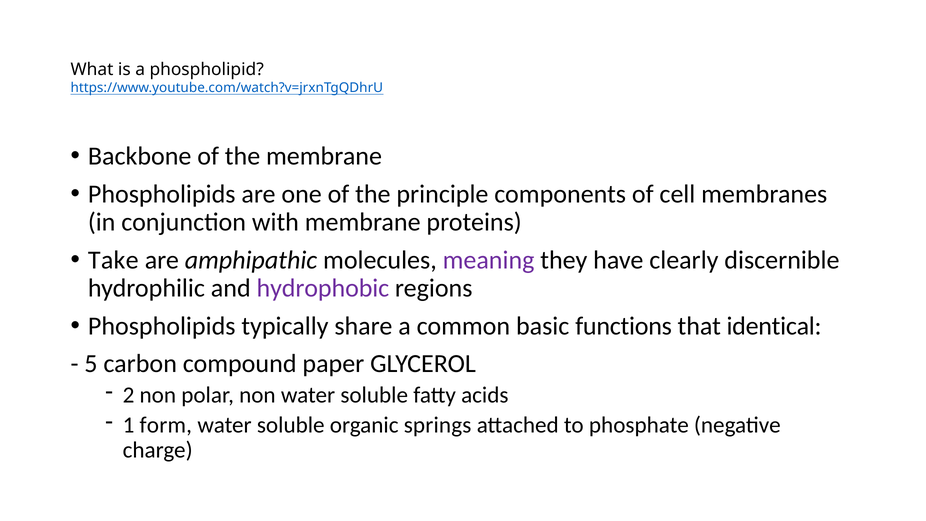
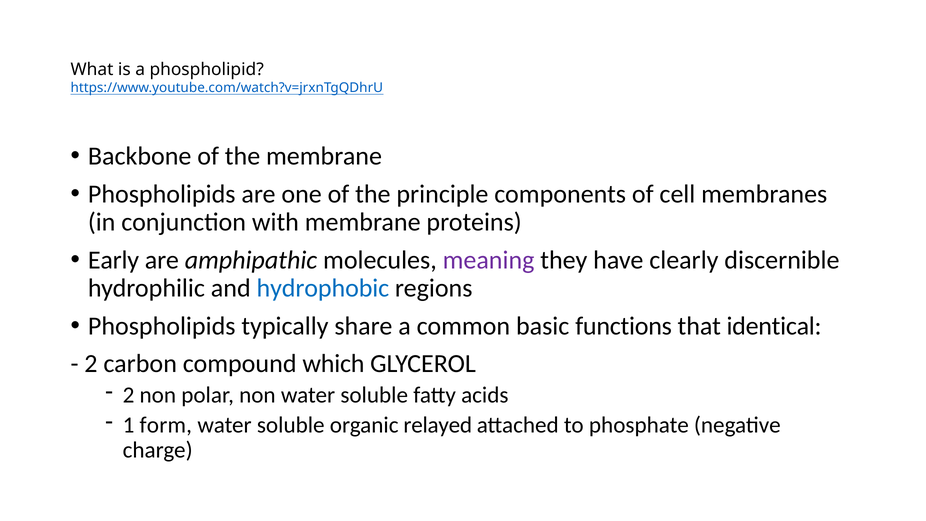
Take: Take -> Early (114, 260)
hydrophobic colour: purple -> blue (323, 288)
5: 5 -> 2 (91, 364)
paper: paper -> which (333, 364)
springs: springs -> relayed (438, 425)
